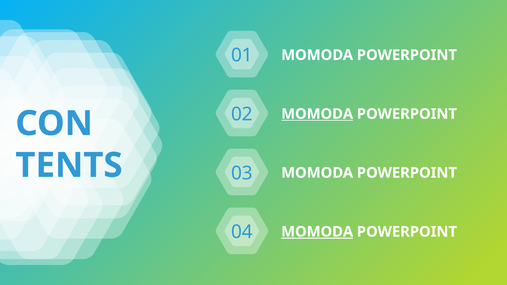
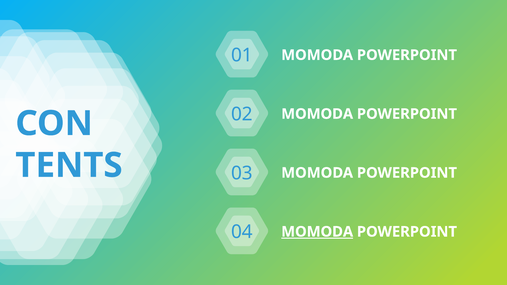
MOMODA underline: present -> none (317, 114)
